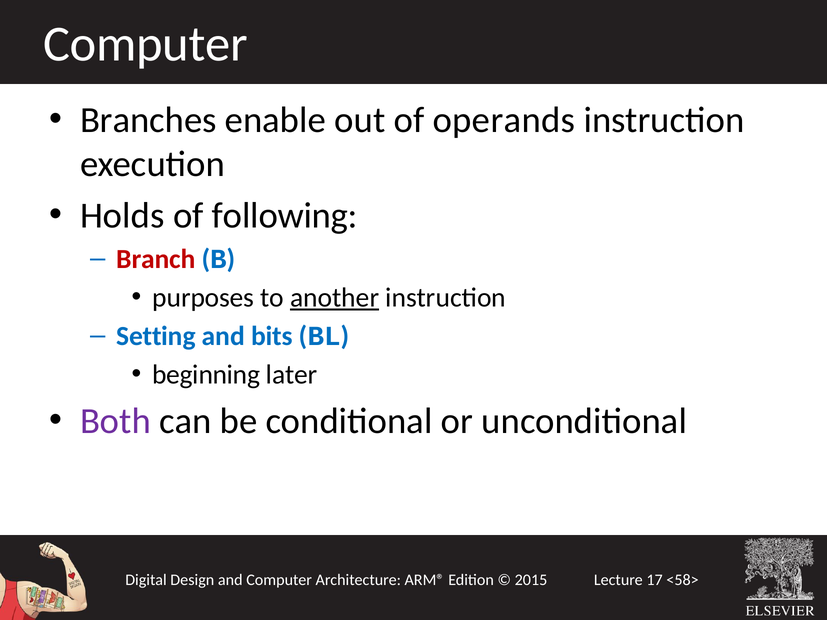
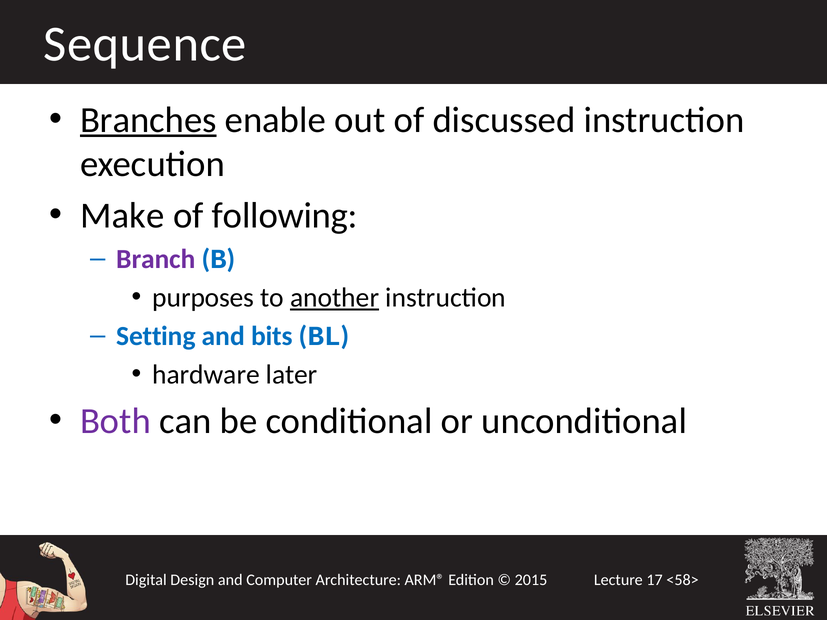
Computer: Computer -> Sequence (145, 44)
Branches underline: none -> present (148, 120)
operands: operands -> discussed (504, 120)
Holds: Holds -> Make (122, 216)
Branch colour: red -> purple (156, 259)
beginning: beginning -> hardware (206, 375)
